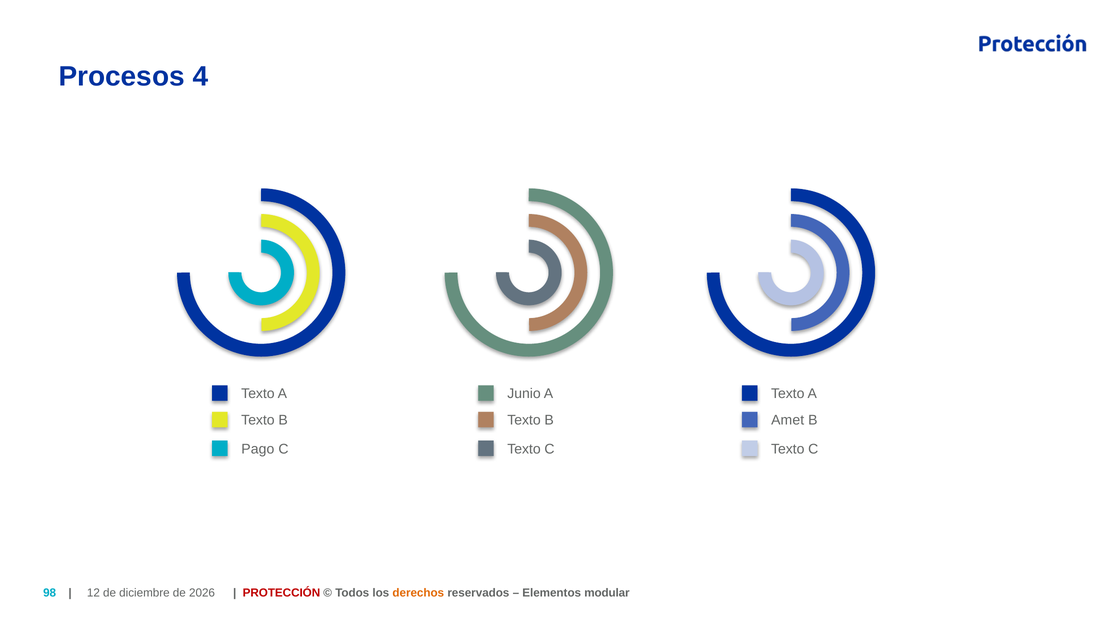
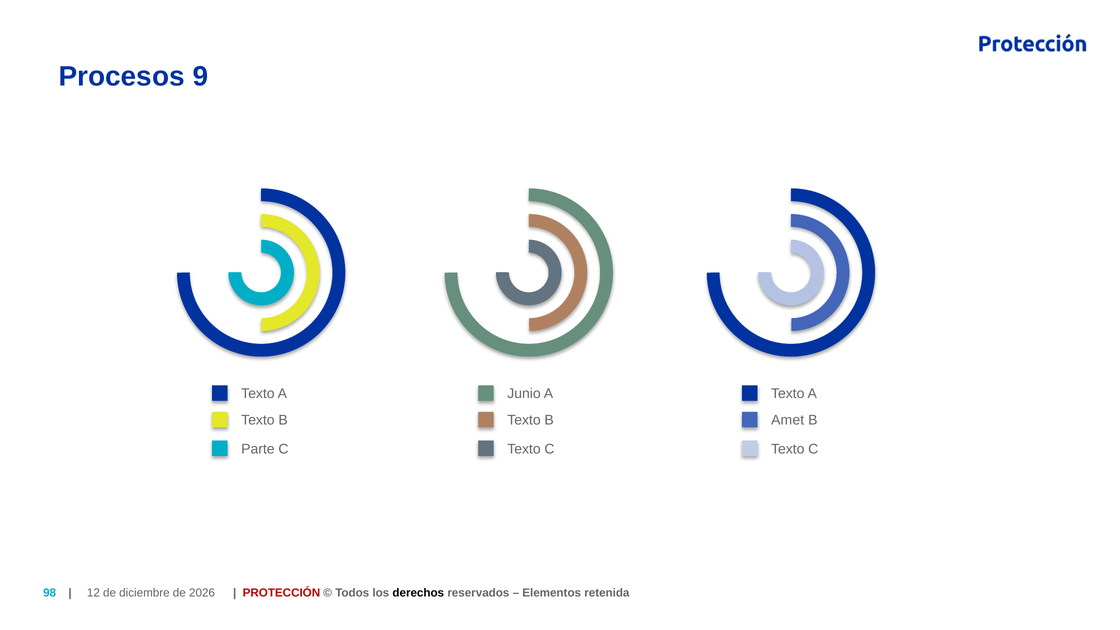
4: 4 -> 9 (200, 77)
Pago: Pago -> Parte (258, 449)
derechos colour: orange -> black (418, 593)
modular: modular -> retenida (607, 593)
